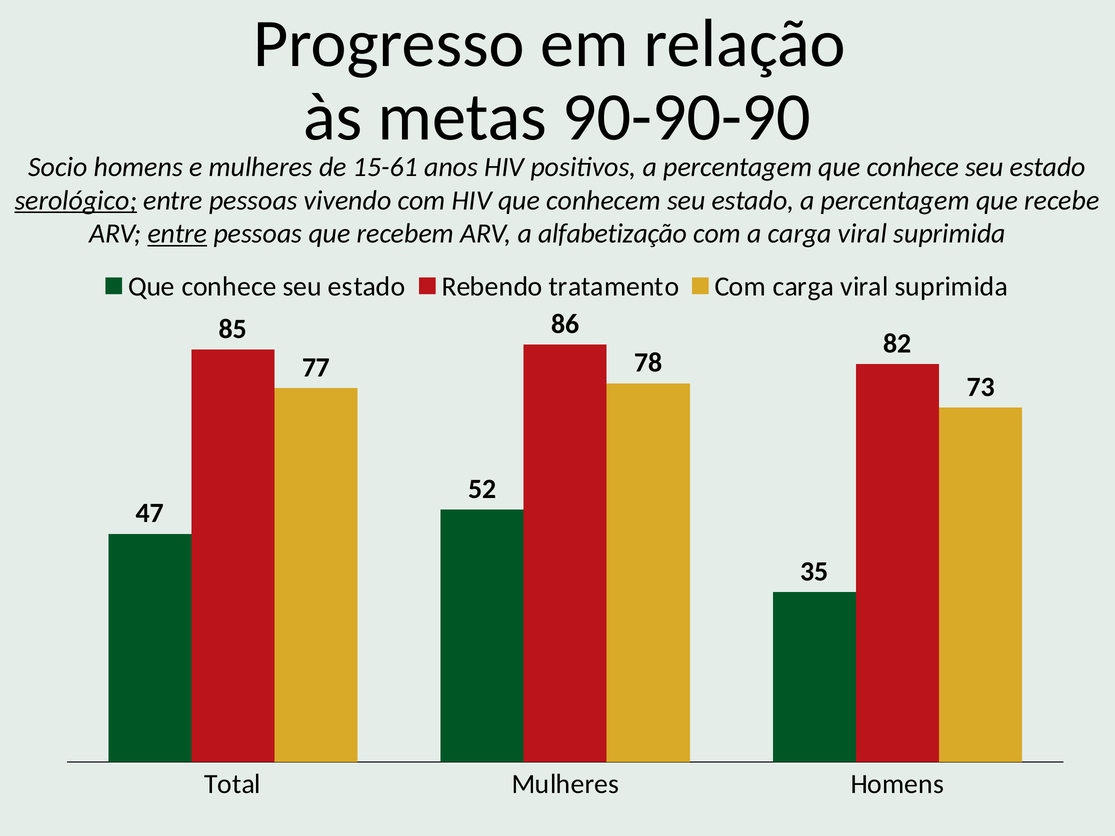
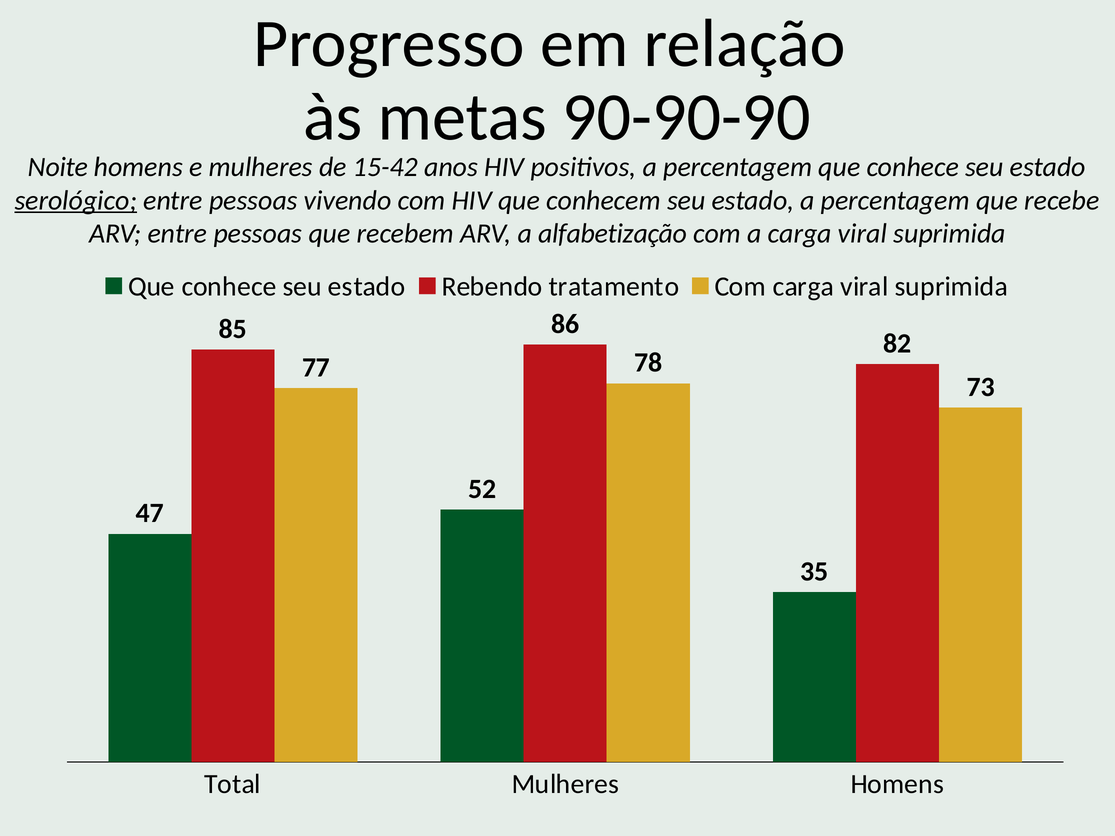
Socio: Socio -> Noite (58, 167)
15-61: 15-61 -> 15-42 (385, 167)
entre underline: present -> none (177, 234)
